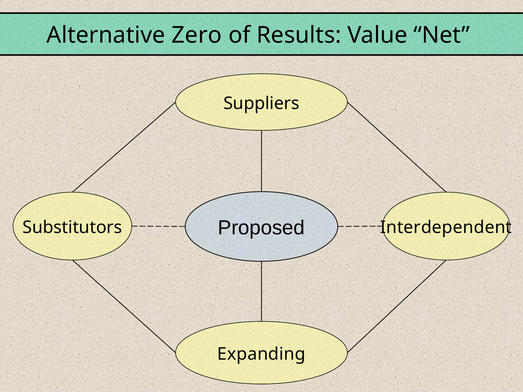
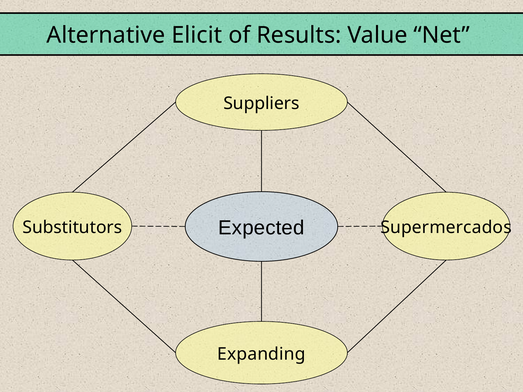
Zero: Zero -> Elicit (197, 35)
Proposed: Proposed -> Expected (261, 228)
Interdependent: Interdependent -> Supermercados (446, 227)
